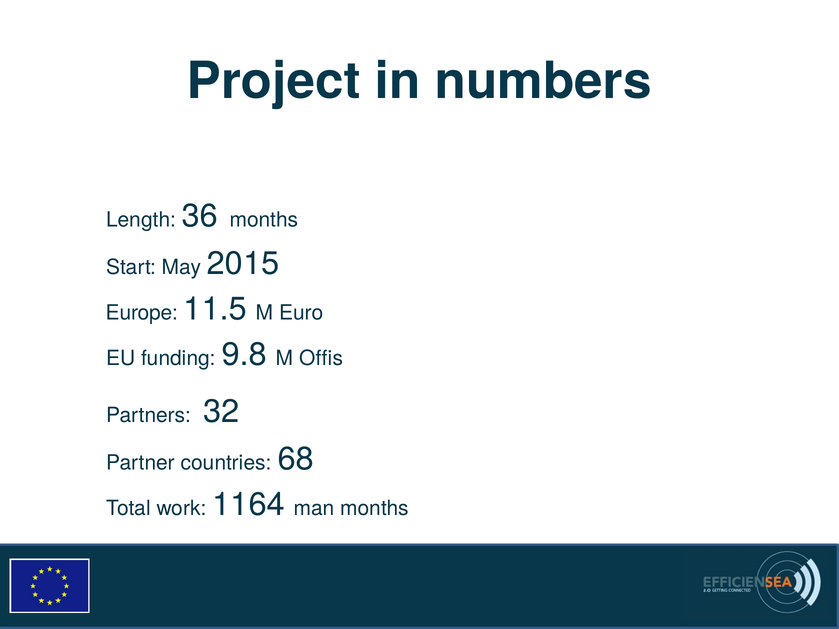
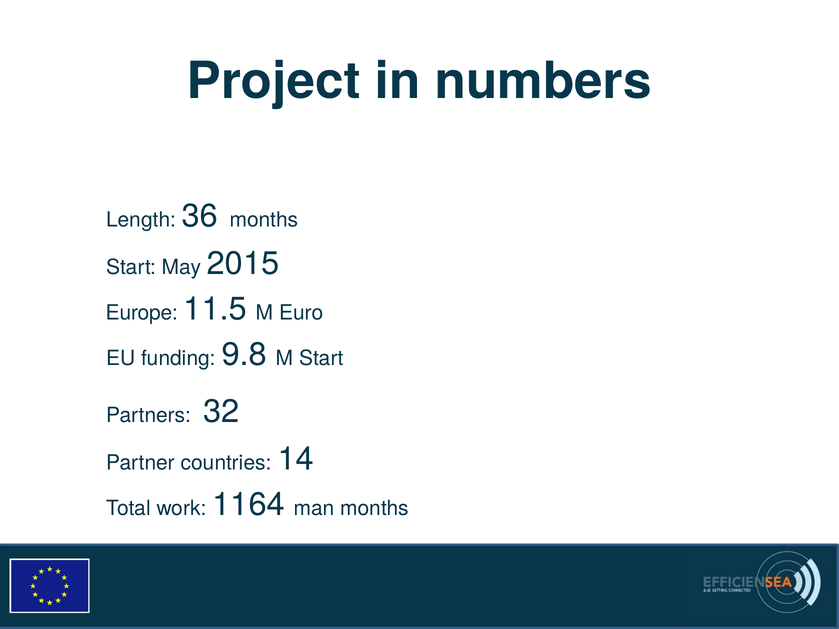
M Offis: Offis -> Start (321, 359)
68: 68 -> 14 (296, 459)
